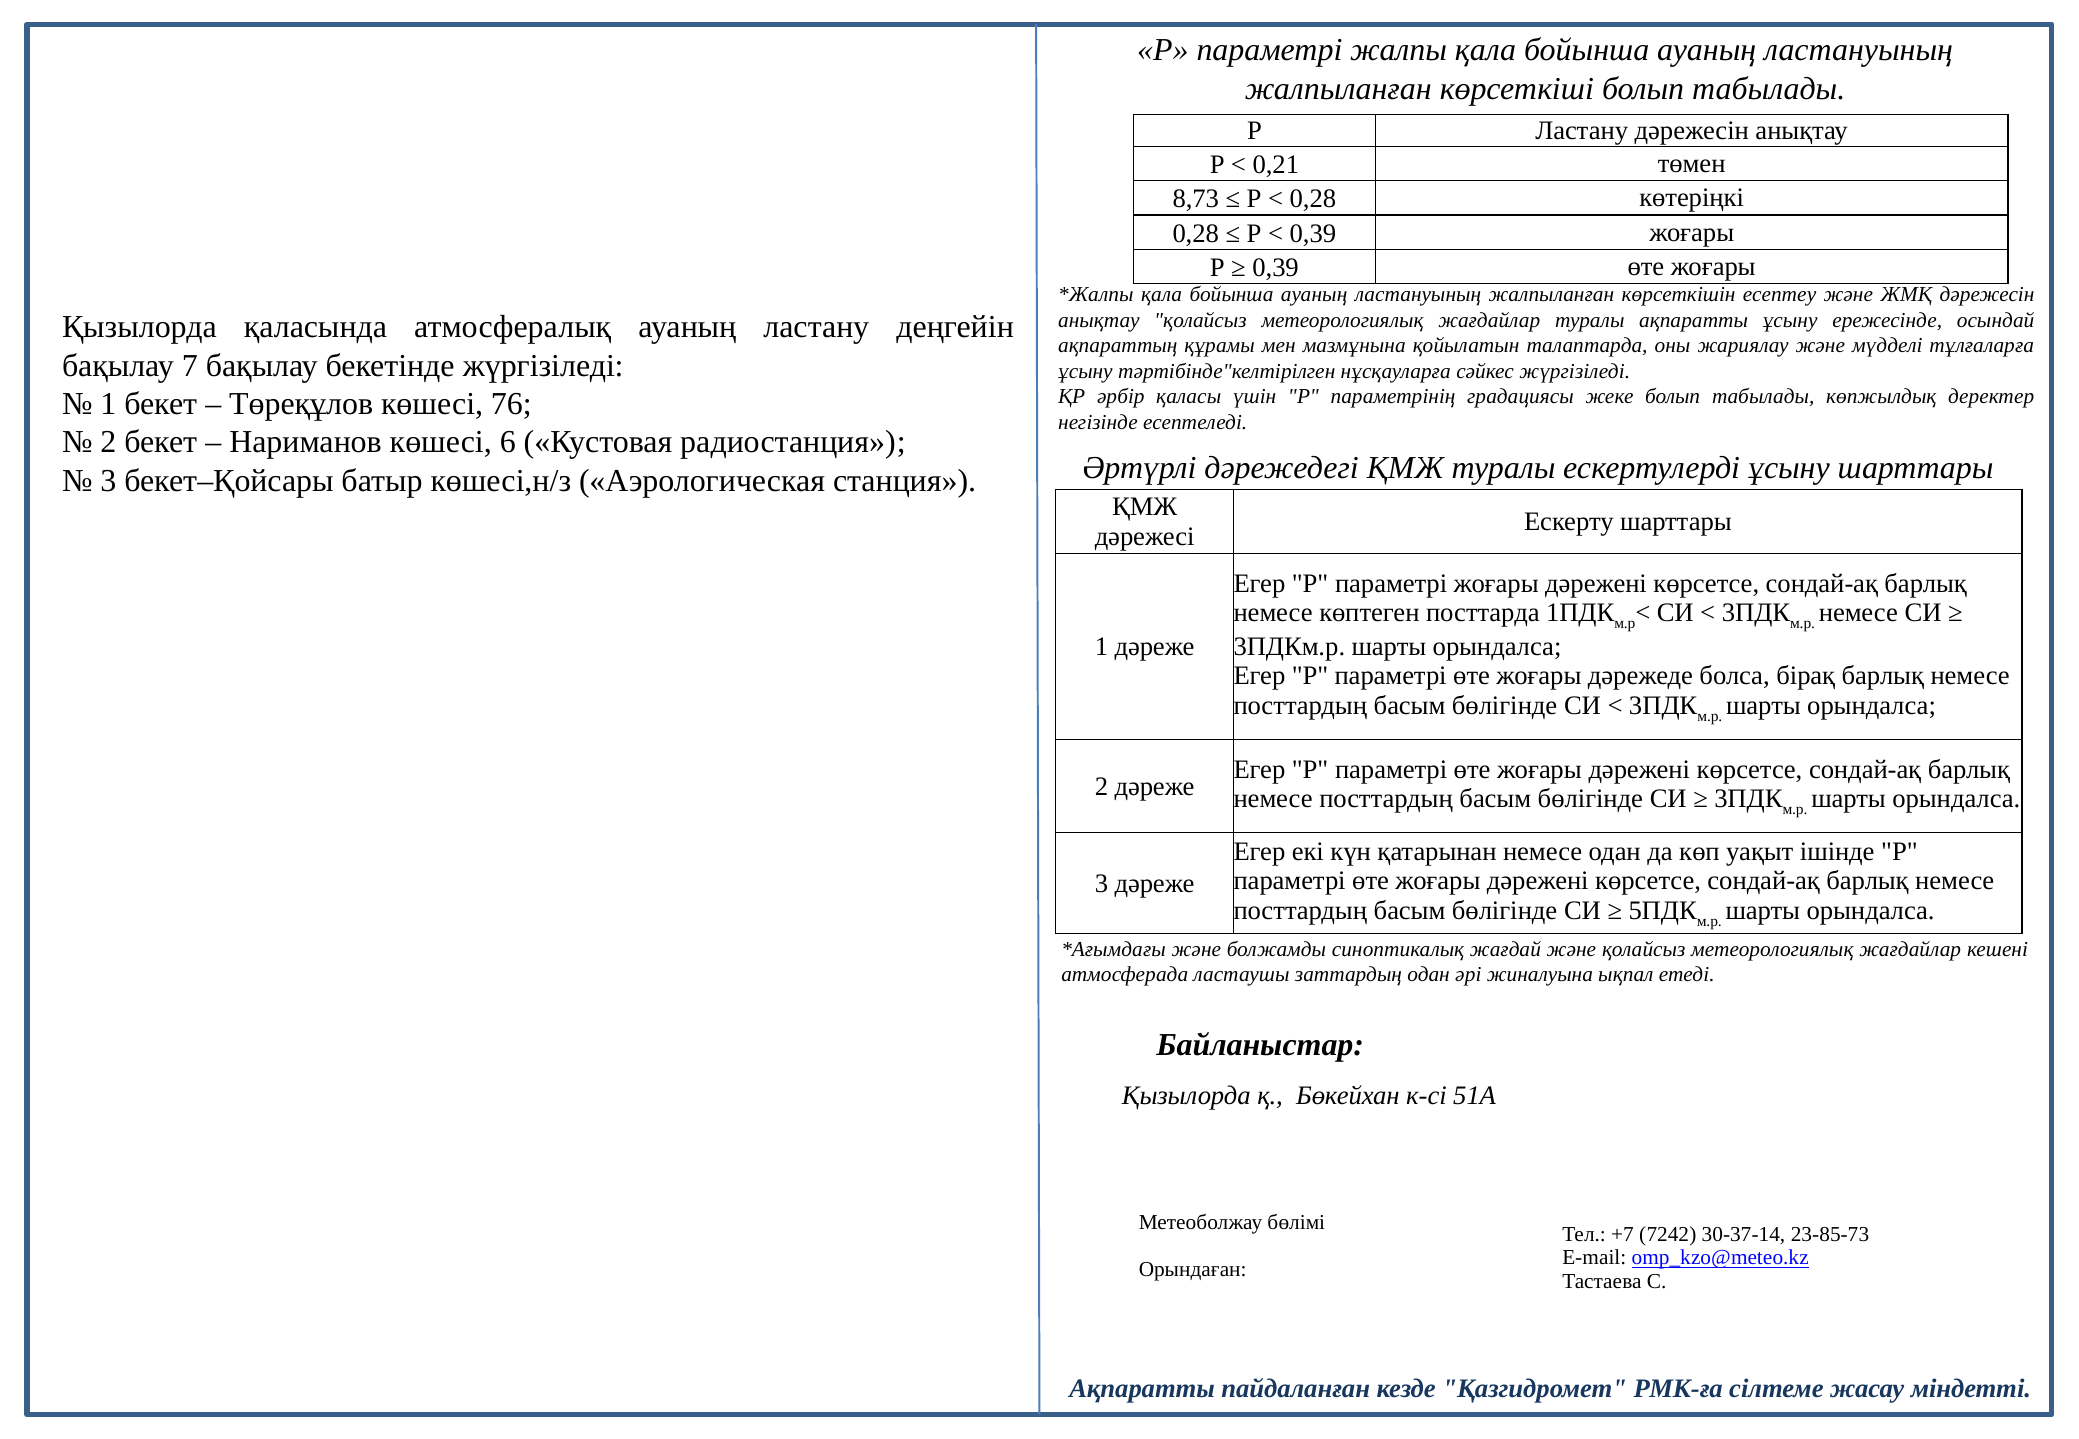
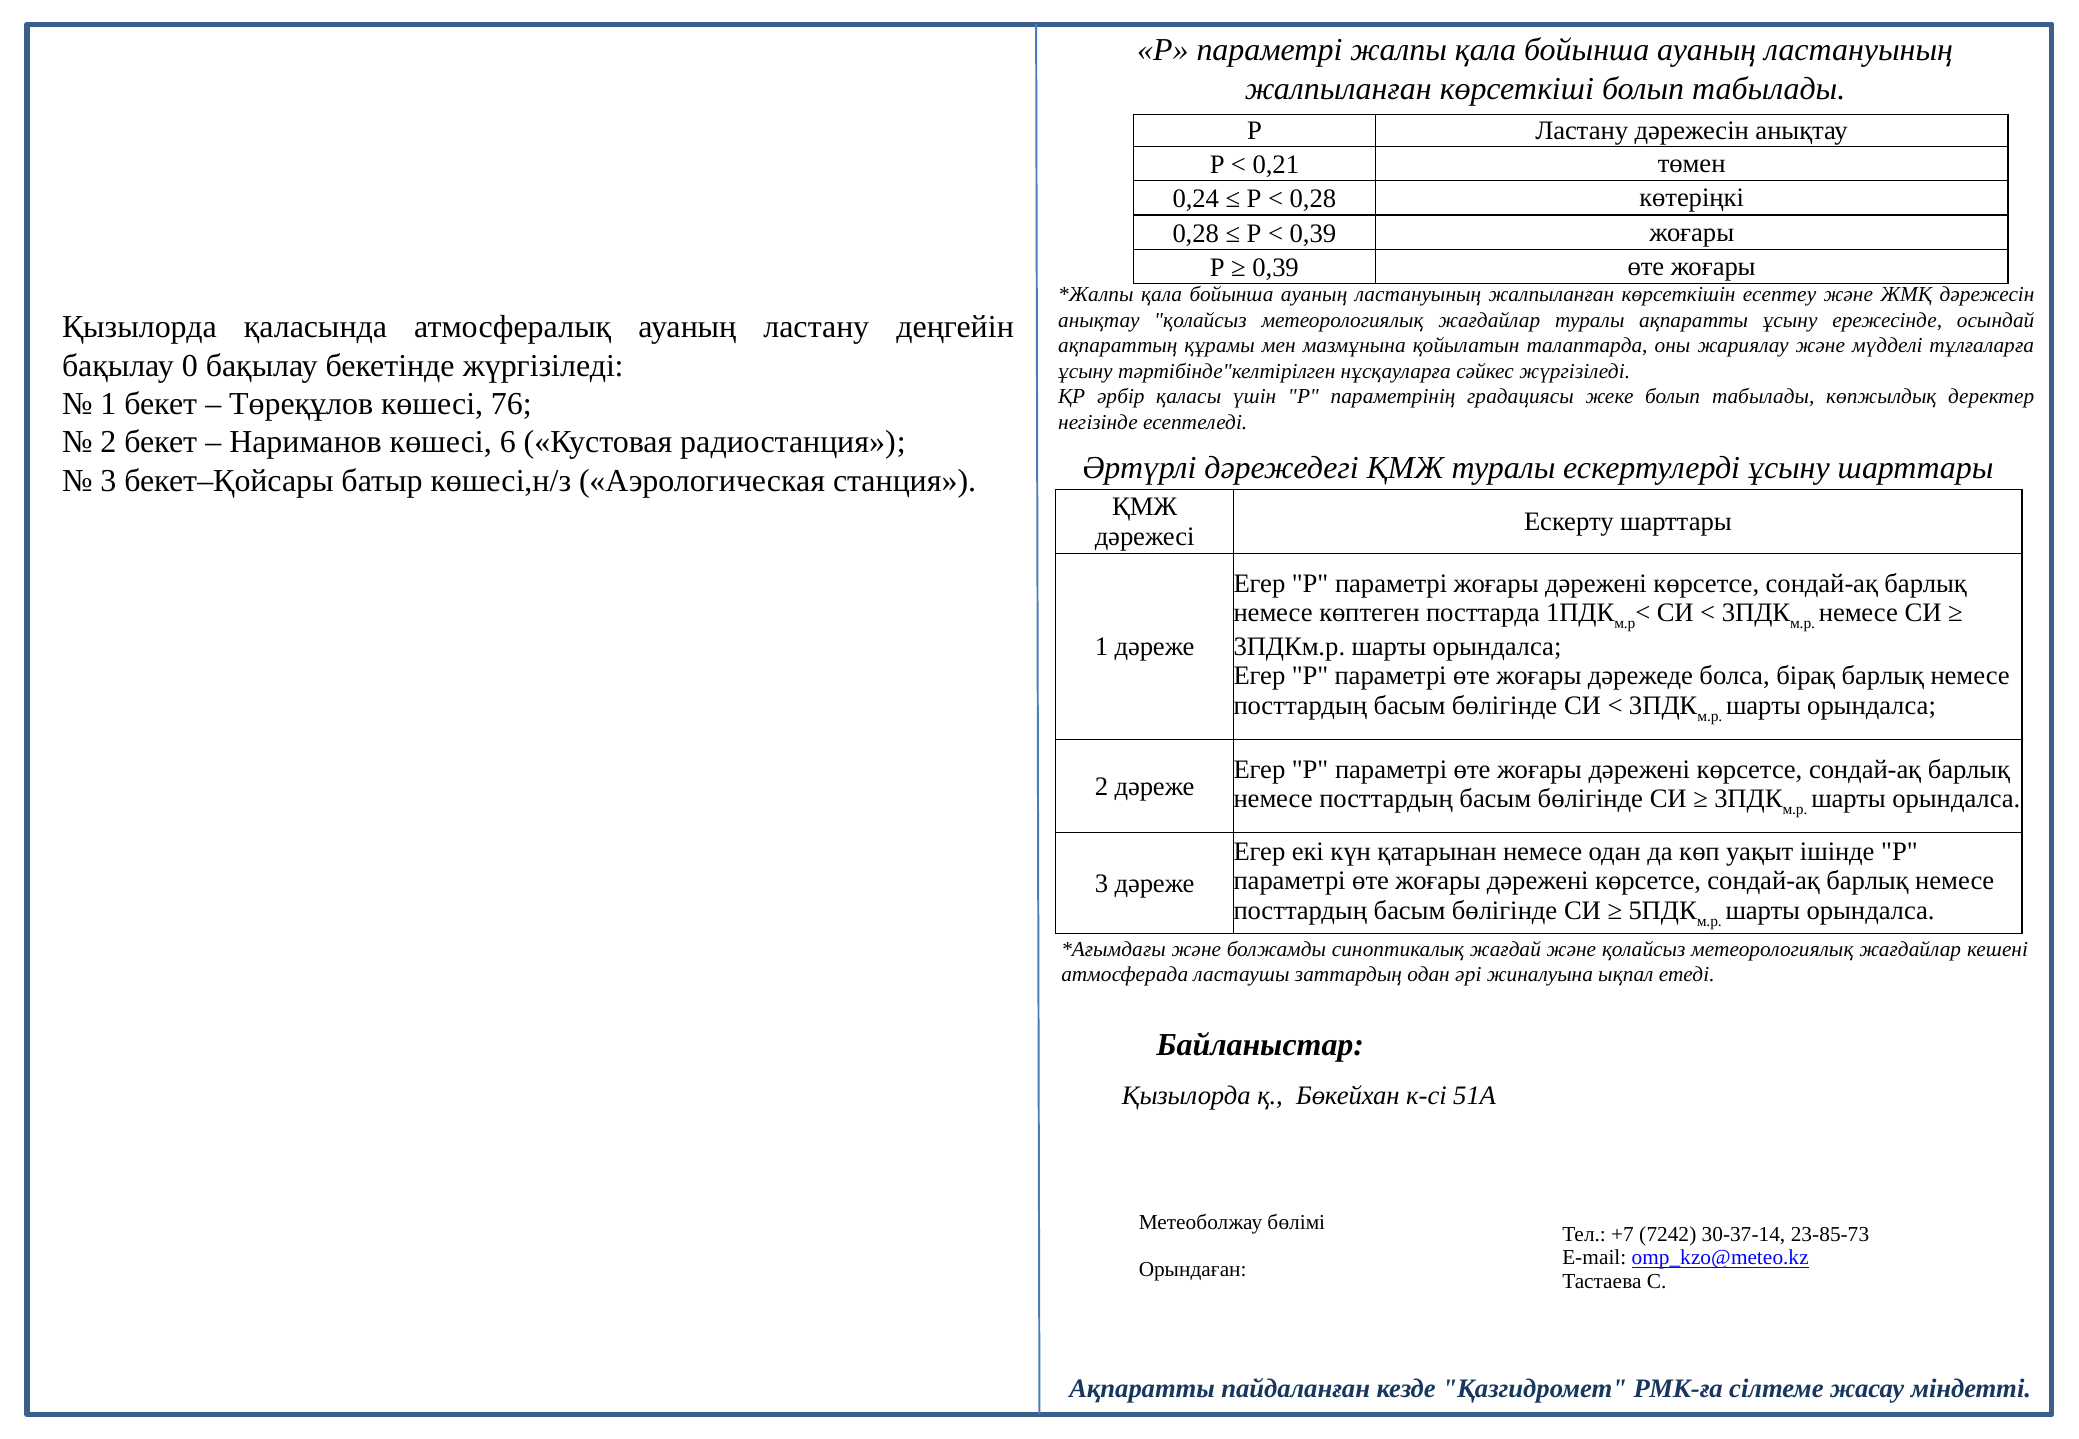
8,73: 8,73 -> 0,24 (1196, 199)
7: 7 -> 0 (190, 366)
